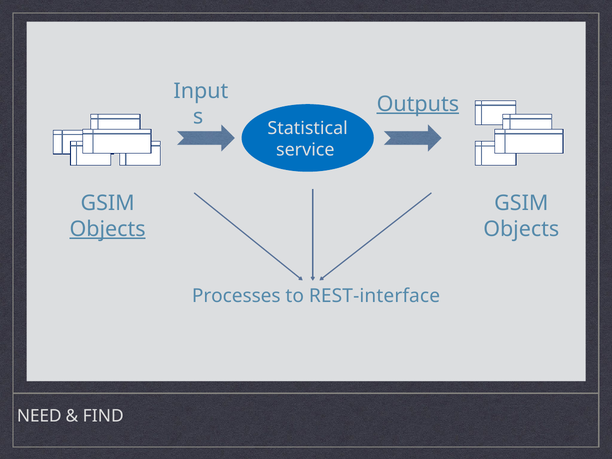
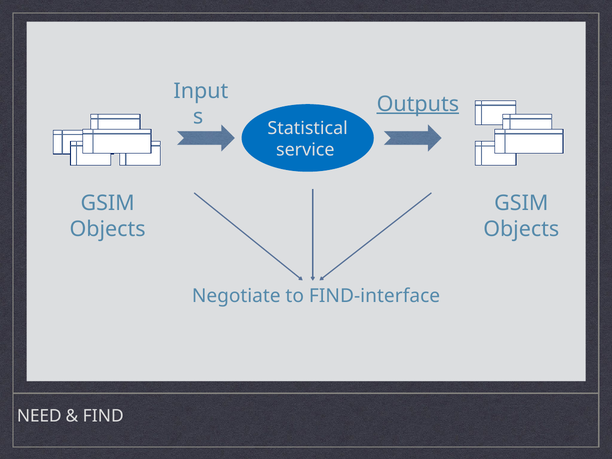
Objects underline: present -> none (108, 229)
Processes: Processes -> Negotiate (236, 296)
REST-interface: REST-interface -> FIND-interface (375, 296)
